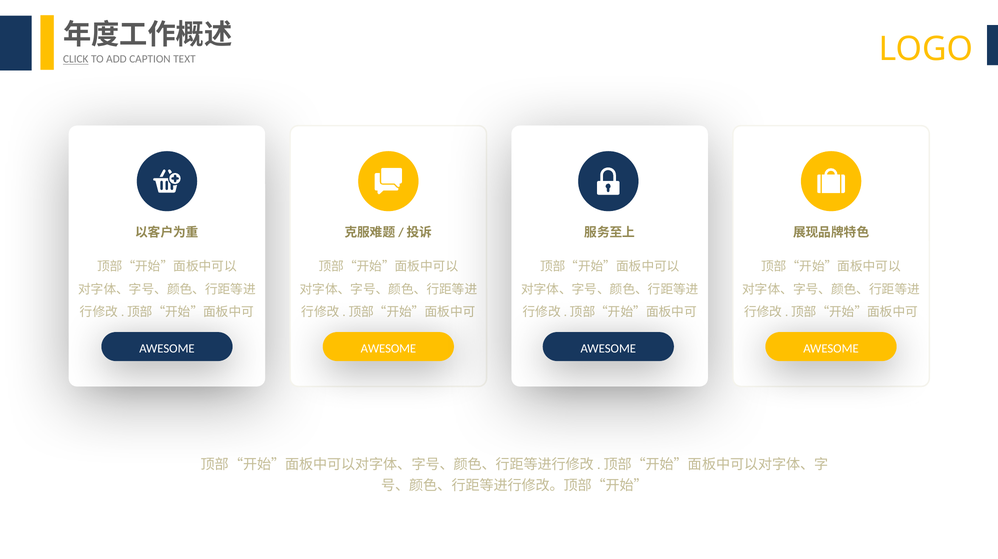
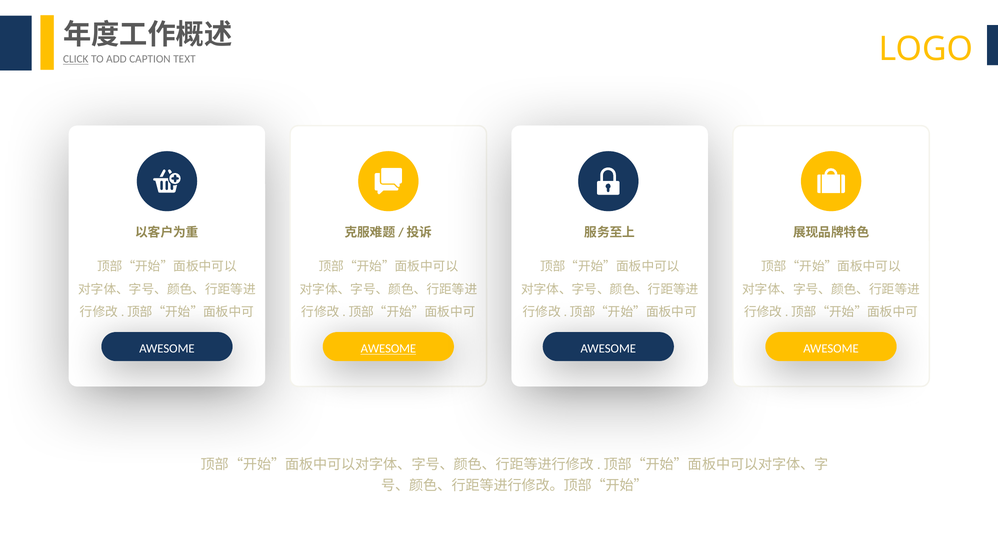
AWESOME underline: none -> present (388, 349)
